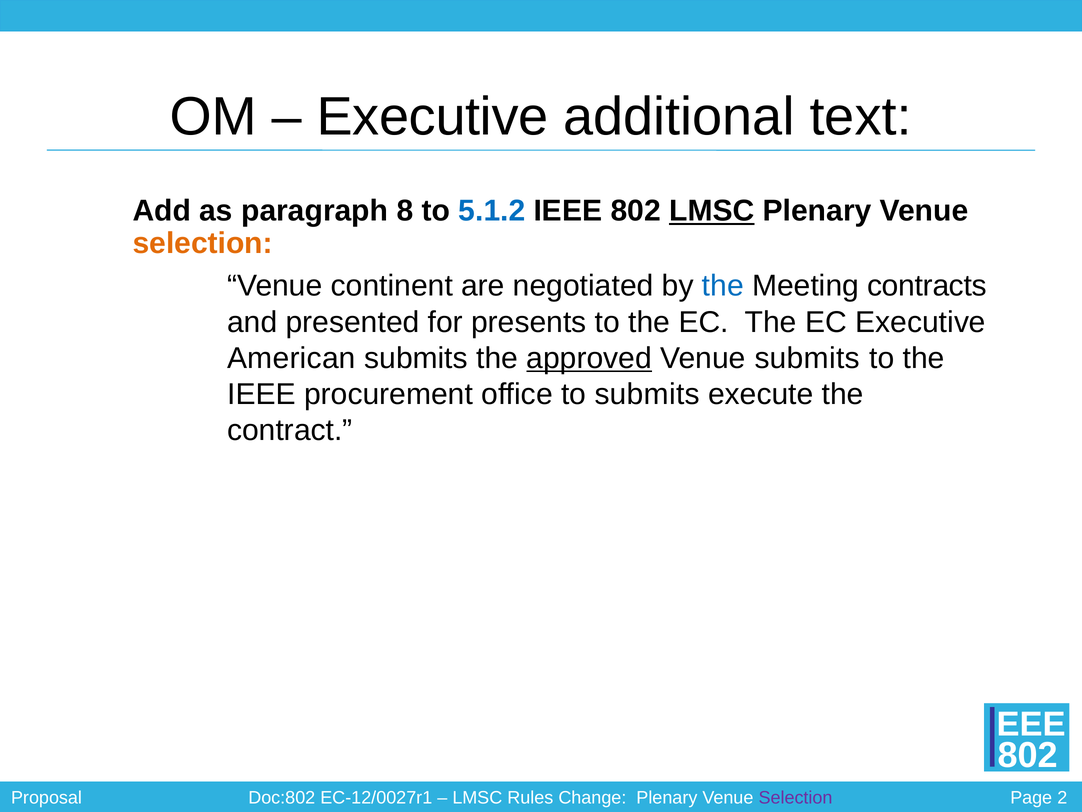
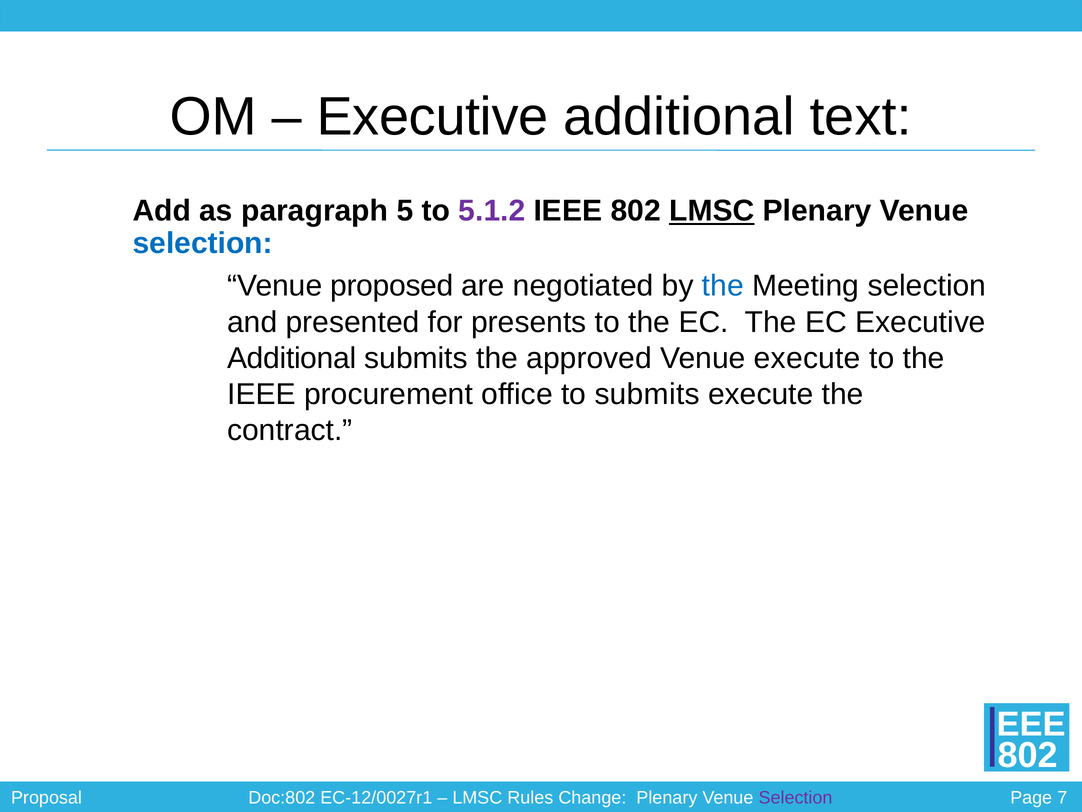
8: 8 -> 5 (405, 211)
5.1.2 colour: blue -> purple (492, 211)
selection colour: orange -> blue (203, 243)
continent: continent -> proposed (392, 286)
Meeting contracts: contracts -> selection (927, 286)
American: American -> Additional (292, 358)
approved underline: present -> none (589, 358)
Venue submits: submits -> execute (807, 358)
2: 2 -> 7 (1062, 797)
